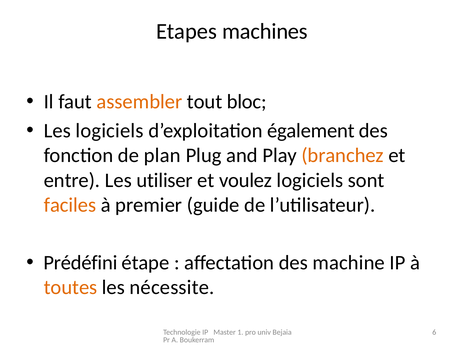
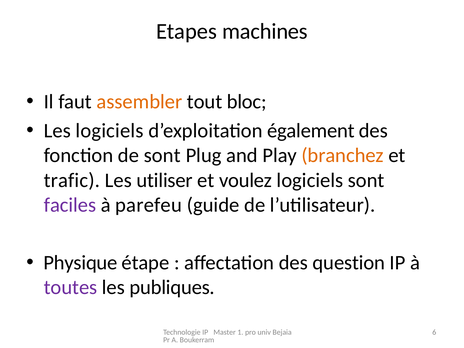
de plan: plan -> sont (162, 155)
entre: entre -> trafic (72, 180)
faciles colour: orange -> purple (70, 205)
premier: premier -> parefeu (149, 205)
Prédéfini: Prédéfini -> Physique (80, 263)
machine: machine -> question (349, 263)
toutes colour: orange -> purple (71, 288)
nécessite: nécessite -> publiques (172, 288)
